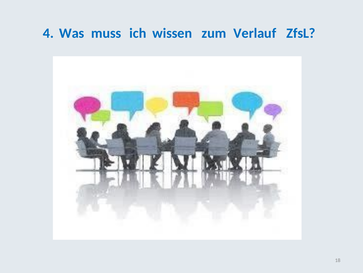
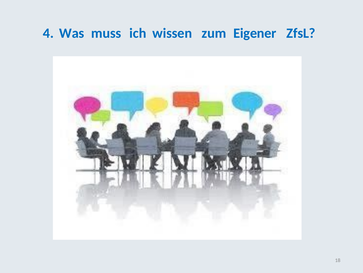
Verlauf: Verlauf -> Eigener (255, 33)
